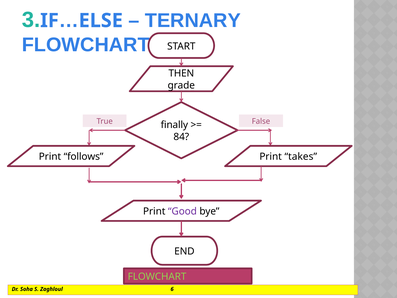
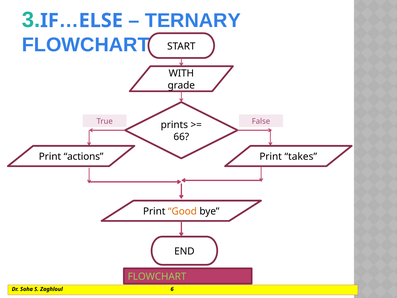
THEN: THEN -> WITH (181, 73)
finally: finally -> prints (174, 125)
84: 84 -> 66 (181, 137)
follows: follows -> actions (84, 157)
Good colour: purple -> orange (182, 211)
